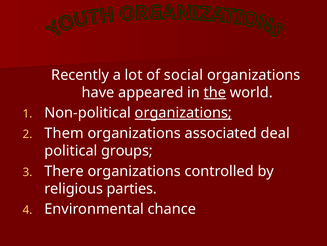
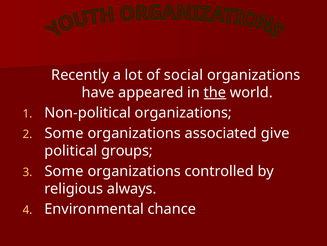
organizations underline: present -> none (183, 113)
Them: Them -> Some (64, 133)
deal: deal -> give (275, 133)
There: There -> Some (64, 171)
parties: parties -> always (132, 188)
